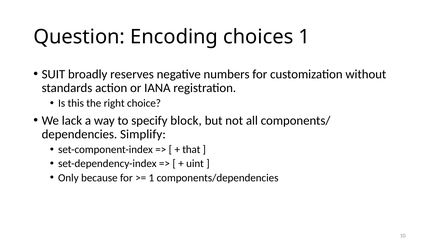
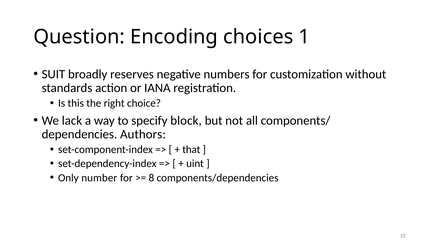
Simplify: Simplify -> Authors (143, 134)
because: because -> number (99, 178)
1: 1 -> 8 (151, 178)
